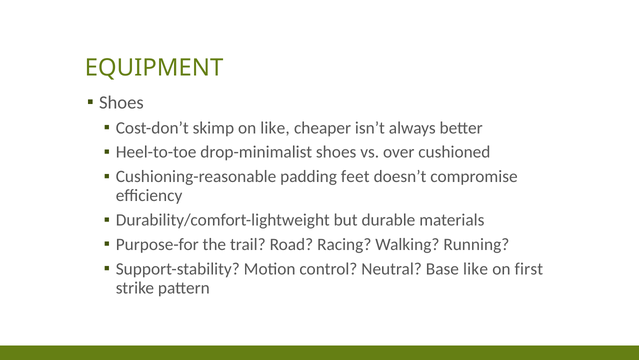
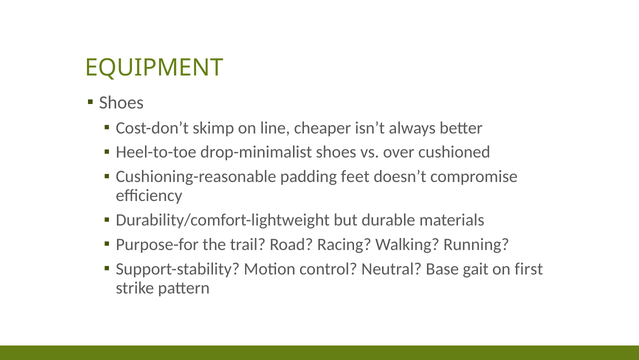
on like: like -> line (275, 128)
Base like: like -> gait (476, 269)
